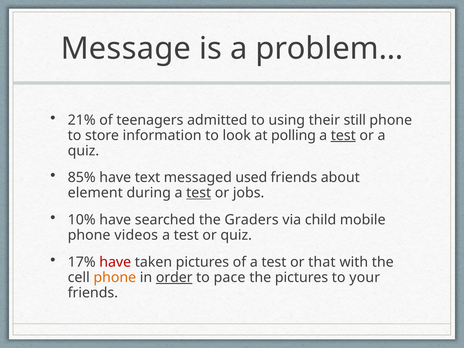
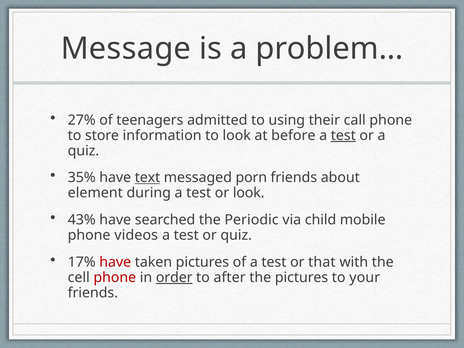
21%: 21% -> 27% (82, 120)
still: still -> call (355, 120)
polling: polling -> before (293, 135)
85%: 85% -> 35% (82, 178)
text underline: none -> present (148, 178)
used: used -> porn (251, 178)
test underline: present -> none (199, 193)
or jobs: jobs -> look (249, 193)
10%: 10% -> 43% (82, 220)
Graders: Graders -> Periodic (252, 220)
phone colour: orange -> red (115, 277)
pace: pace -> after (230, 277)
